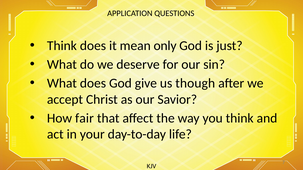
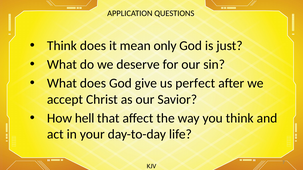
though: though -> perfect (195, 83)
fair: fair -> hell (85, 118)
